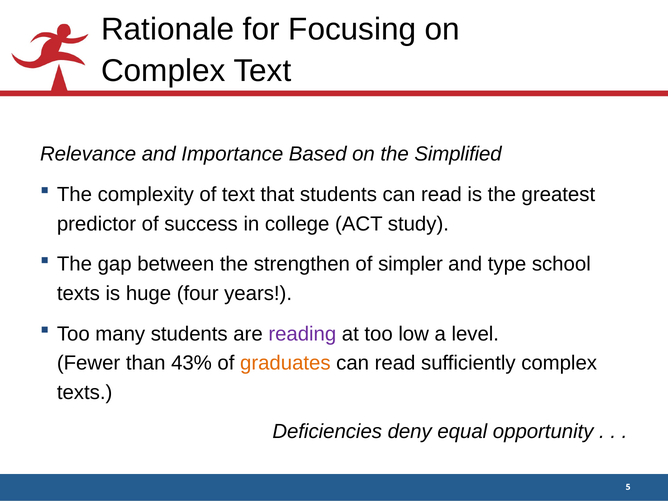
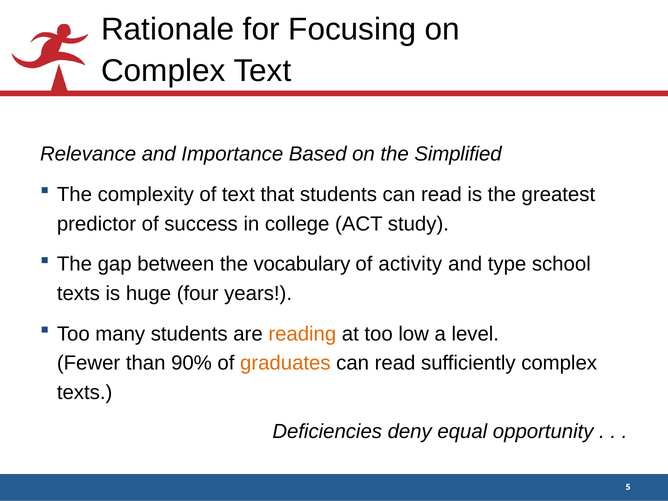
strengthen: strengthen -> vocabulary (302, 264)
simpler: simpler -> activity (410, 264)
reading colour: purple -> orange (302, 334)
43%: 43% -> 90% (192, 363)
